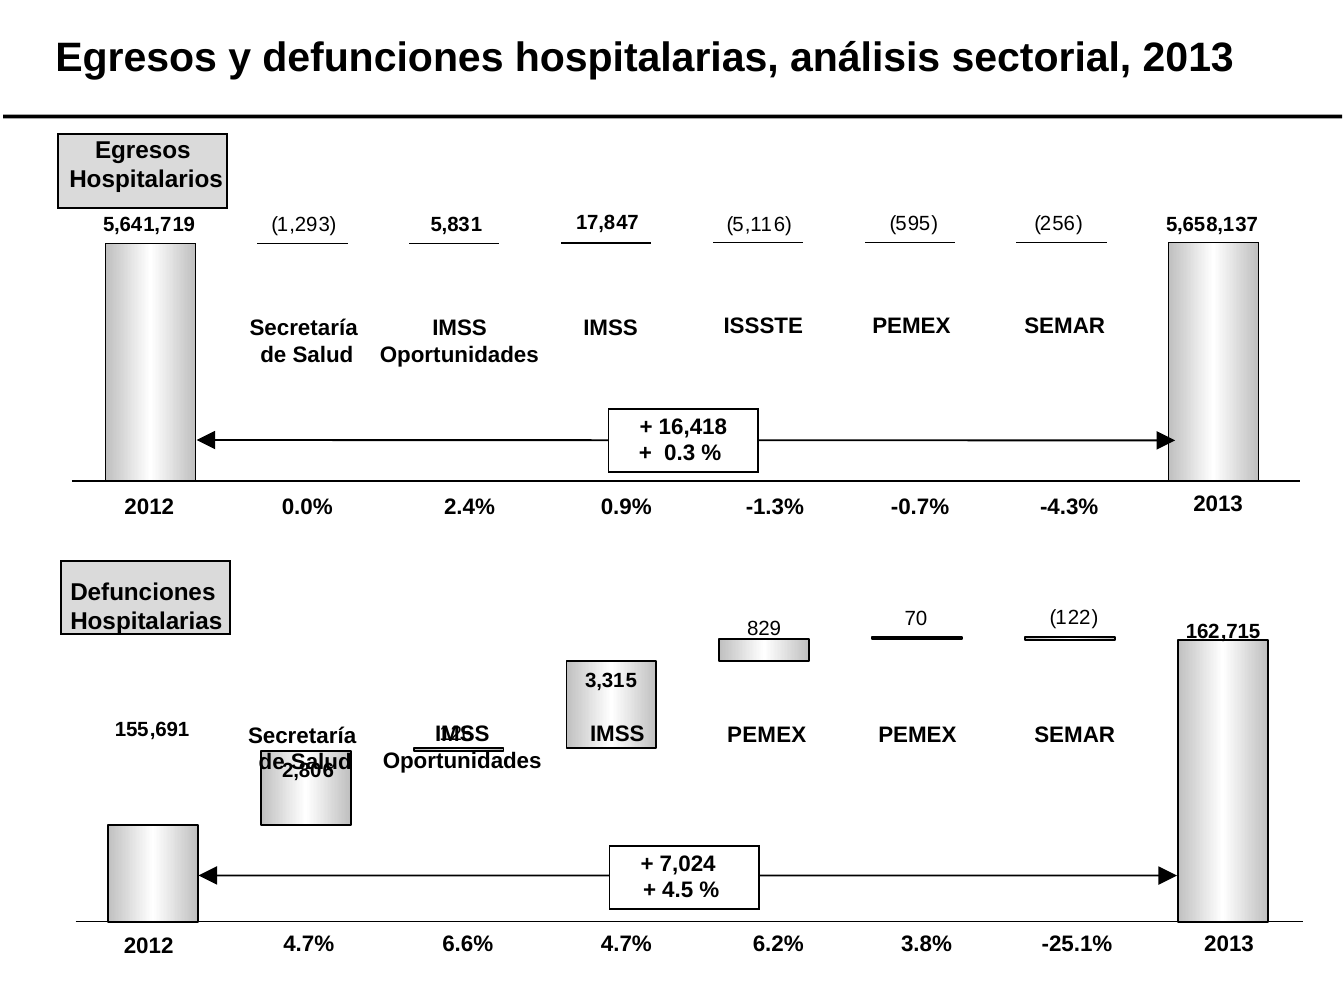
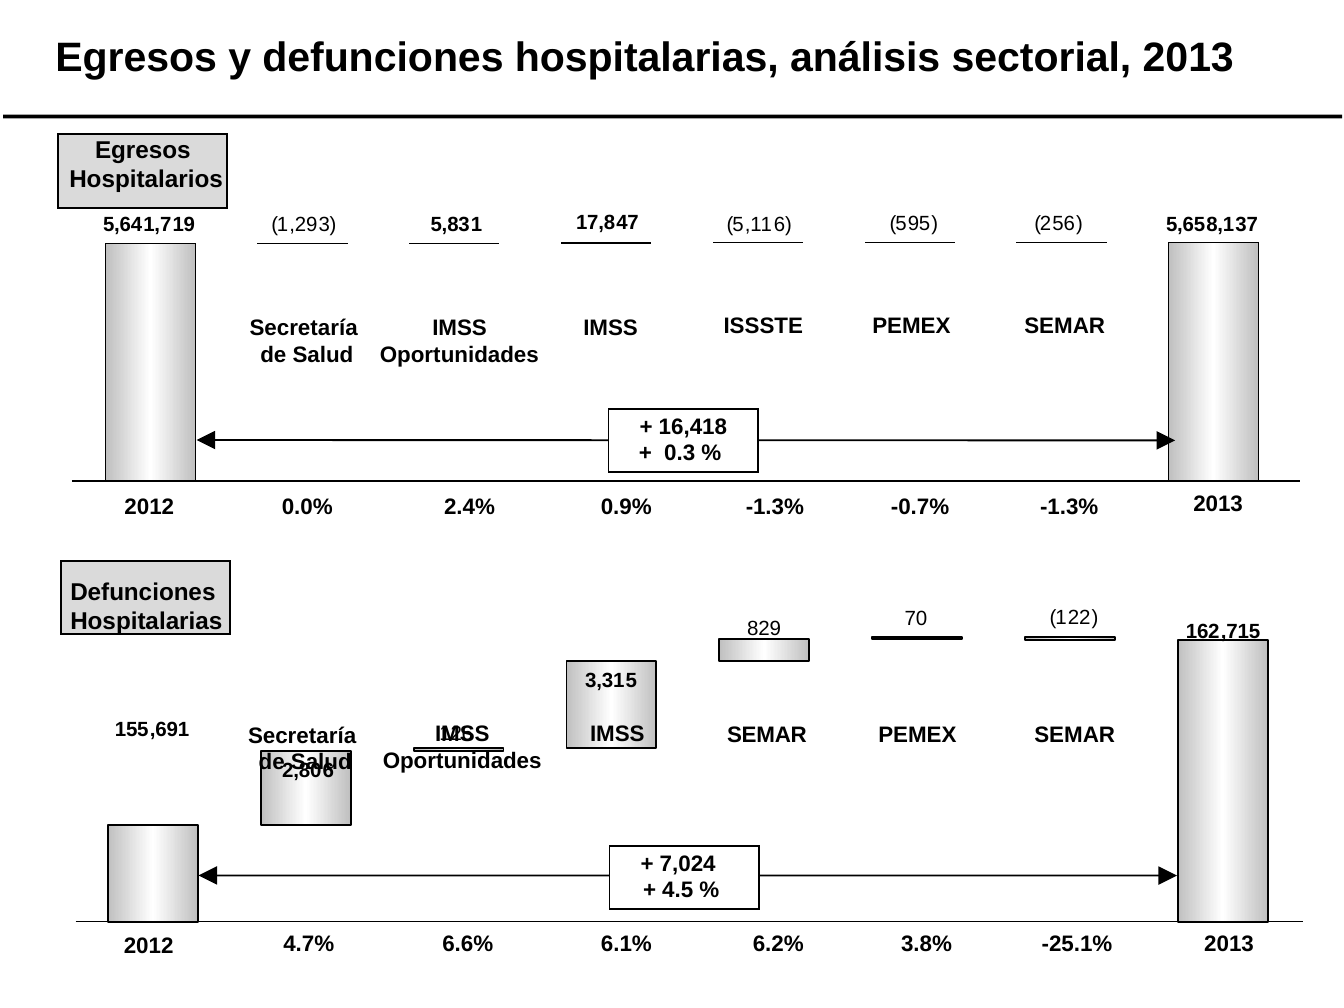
0.9% -4.3%: -4.3% -> -1.3% (1069, 507)
PEMEX: PEMEX -> SEMAR (767, 735)
4.7% 4.7%: 4.7% -> 6.1% (626, 944)
